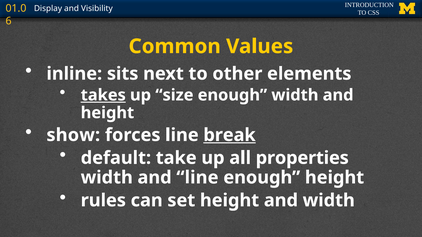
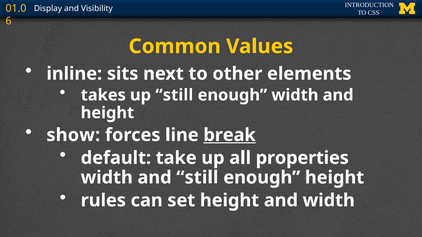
takes underline: present -> none (103, 95)
up size: size -> still (174, 95)
and line: line -> still (197, 178)
